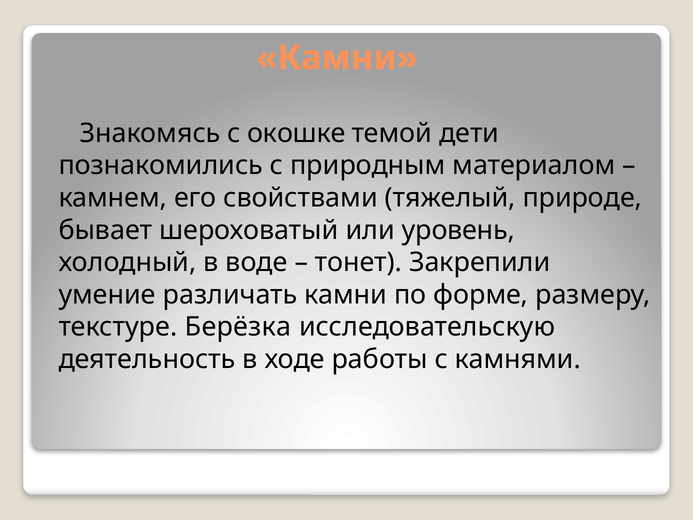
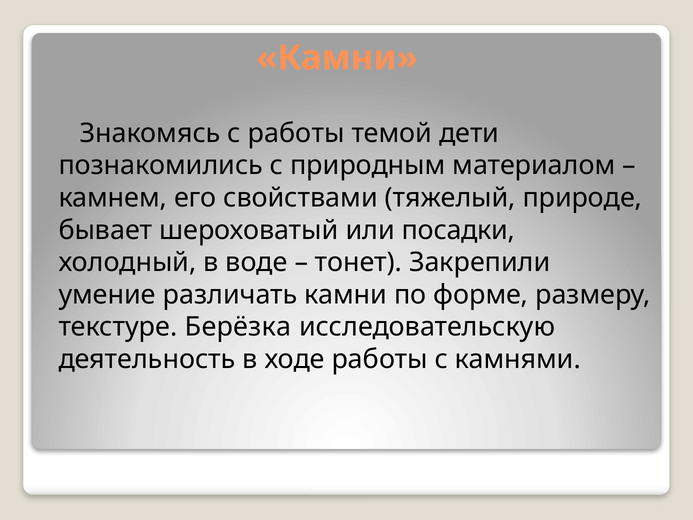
с окошке: окошке -> работы (296, 133)
уровень: уровень -> посадки (458, 230)
